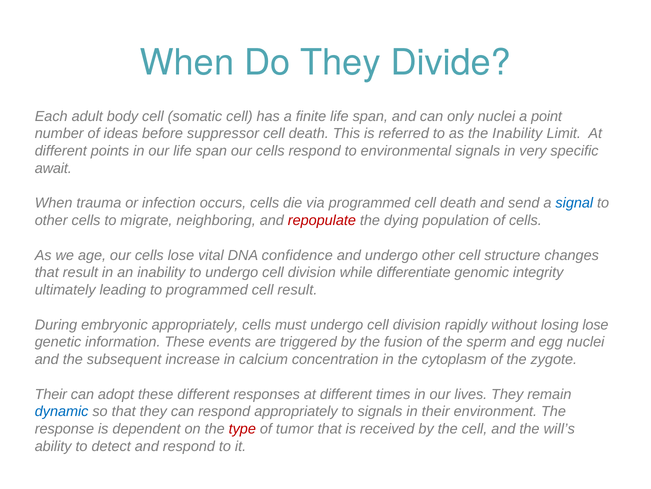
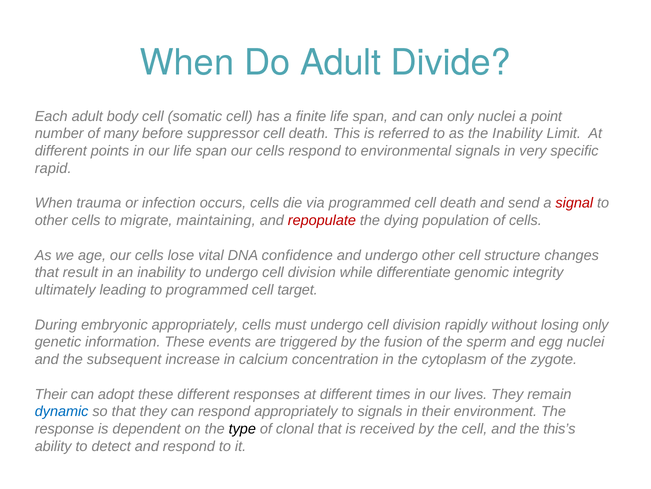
Do They: They -> Adult (341, 63)
ideas: ideas -> many (121, 133)
await: await -> rapid (53, 168)
signal colour: blue -> red (574, 203)
neighboring: neighboring -> maintaining (216, 220)
cell result: result -> target (298, 290)
losing lose: lose -> only (595, 324)
type colour: red -> black (242, 428)
tumor: tumor -> clonal (295, 428)
will’s: will’s -> this’s (559, 428)
